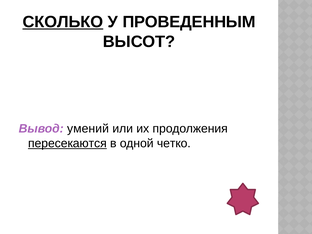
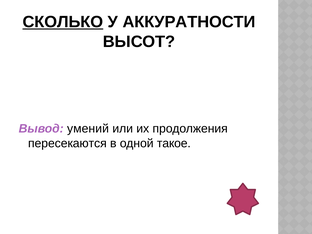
ПРОВЕДЕННЫМ: ПРОВЕДЕННЫМ -> АККУРАТНОСТИ (189, 22)
пересекаются underline: present -> none (67, 143)
четко: четко -> такое (174, 143)
